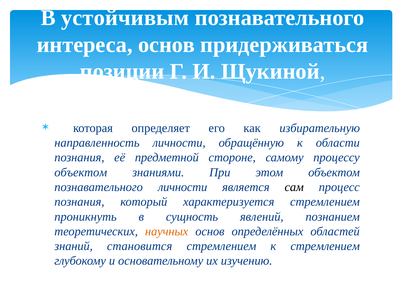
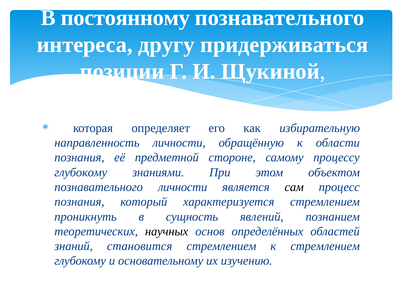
устойчивым: устойчивым -> постоянному (125, 18)
интереса основ: основ -> другу (166, 45)
объектом: объектом -> глубокому (81, 172)
научных colour: orange -> black (167, 231)
